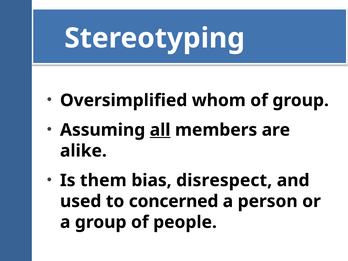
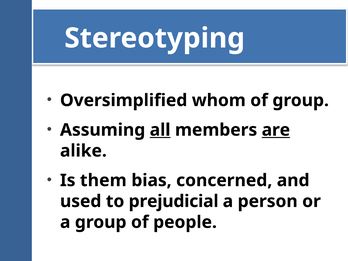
are underline: none -> present (276, 130)
disrespect: disrespect -> concerned (224, 180)
concerned: concerned -> prejudicial (174, 201)
